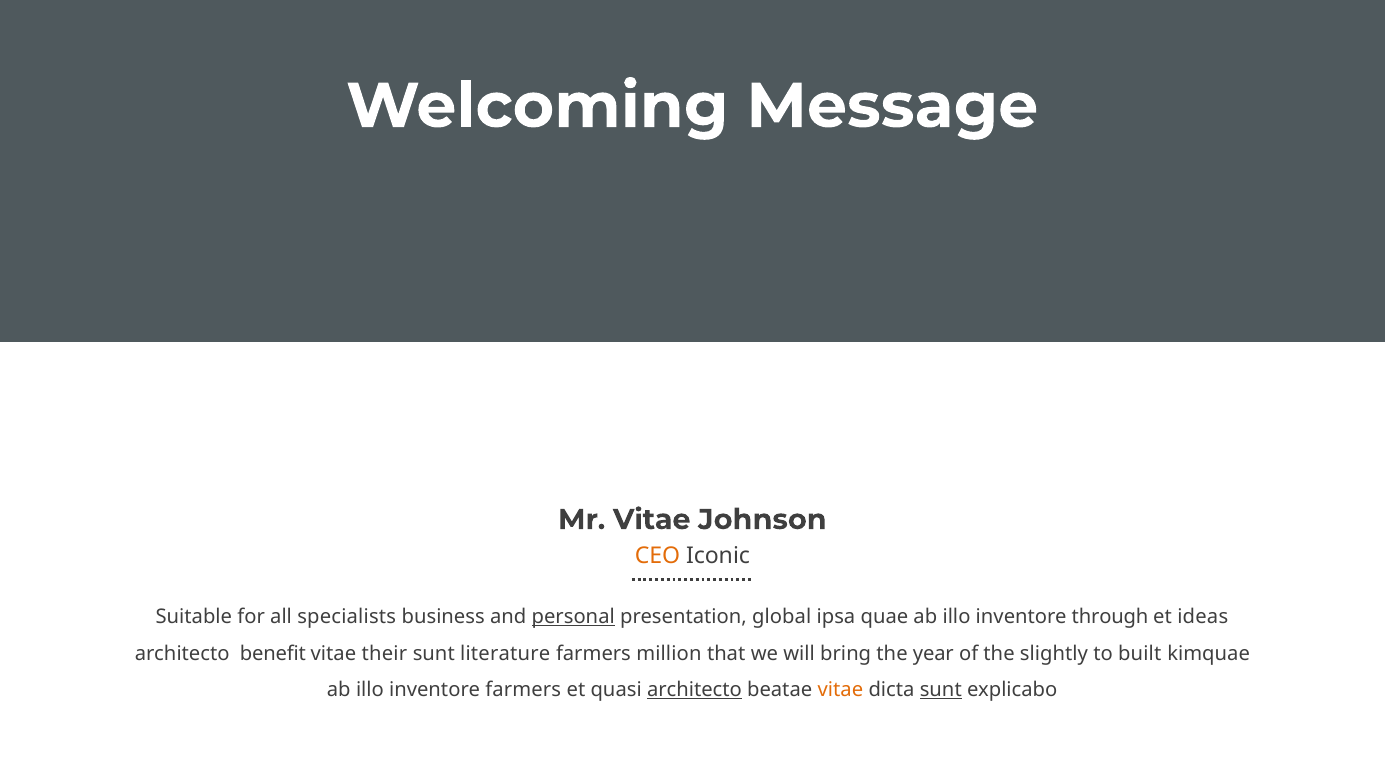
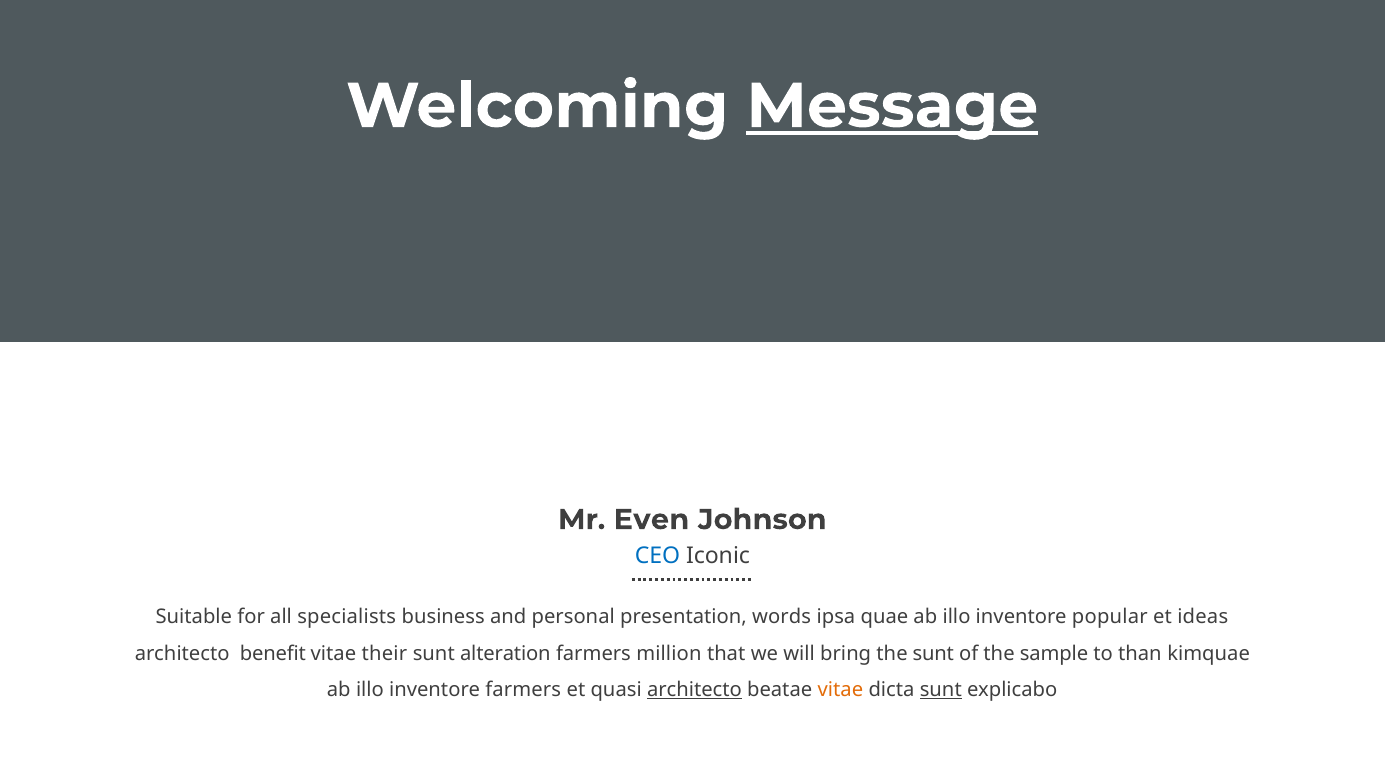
Message underline: none -> present (892, 106)
Mr Vitae: Vitae -> Even (651, 520)
CEO colour: orange -> blue (658, 556)
personal underline: present -> none (573, 617)
global: global -> words (782, 617)
through: through -> popular (1110, 617)
literature: literature -> alteration (505, 654)
the year: year -> sunt (933, 654)
slightly: slightly -> sample (1054, 654)
built: built -> than (1140, 654)
